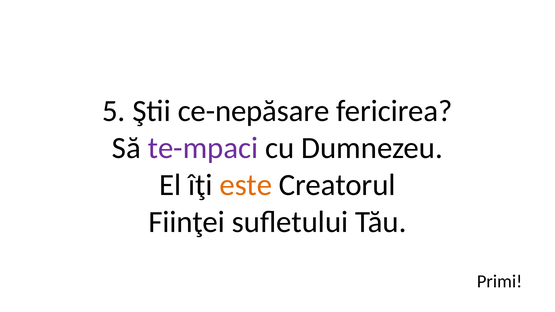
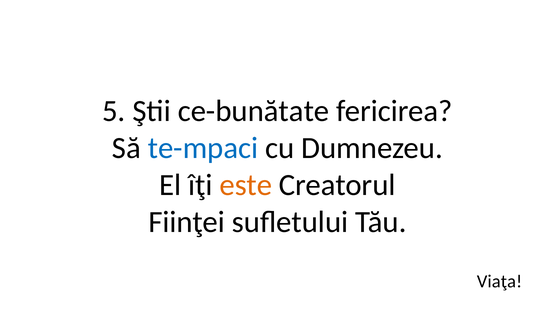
ce-nepăsare: ce-nepăsare -> ce-bunătate (253, 111)
te-mpaci colour: purple -> blue (203, 148)
Primi: Primi -> Viaţa (499, 282)
